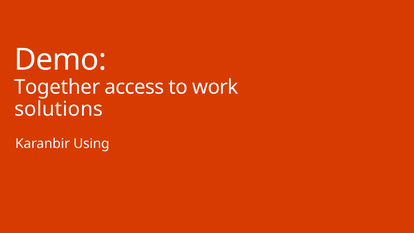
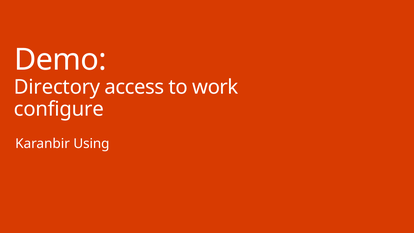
Together: Together -> Directory (57, 87)
solutions: solutions -> configure (59, 109)
